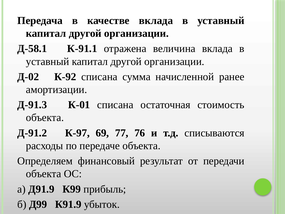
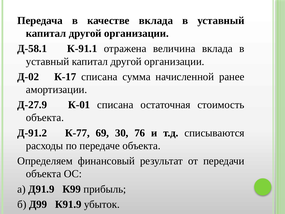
К-92: К-92 -> К-17 (65, 77)
Д-91.3: Д-91.3 -> Д-27.9 (32, 105)
К-97: К-97 -> К-77 (77, 133)
77: 77 -> 30 (122, 133)
